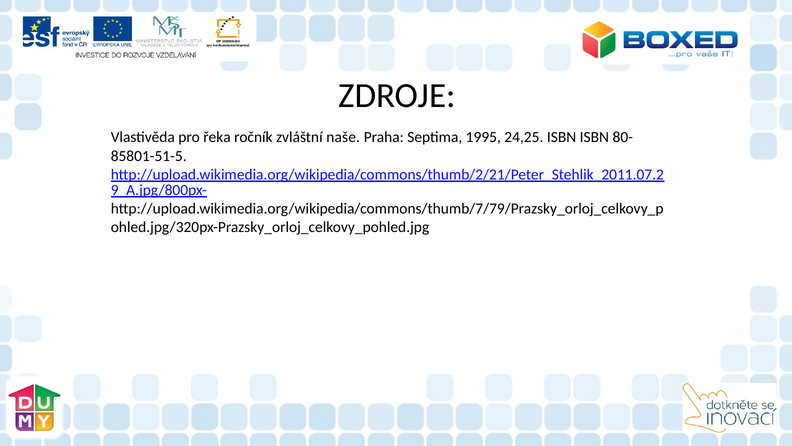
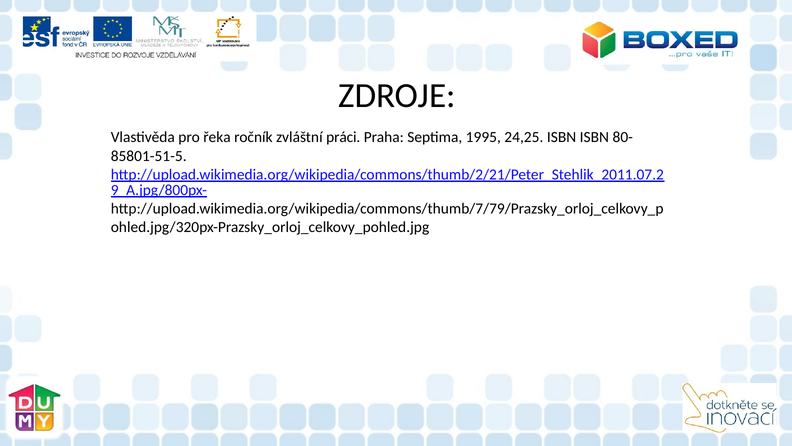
naše: naše -> práci (343, 137)
